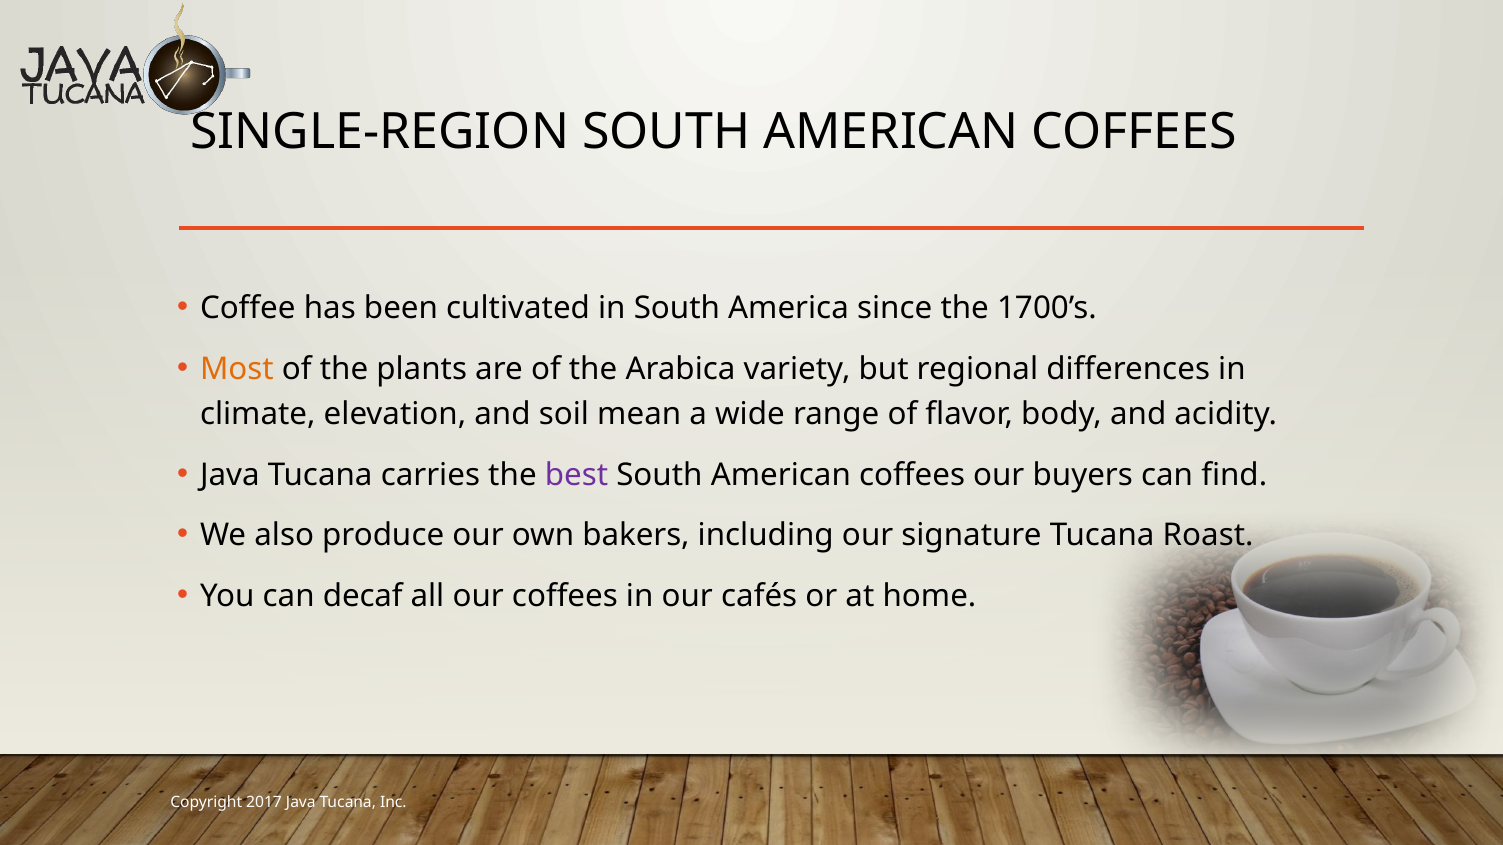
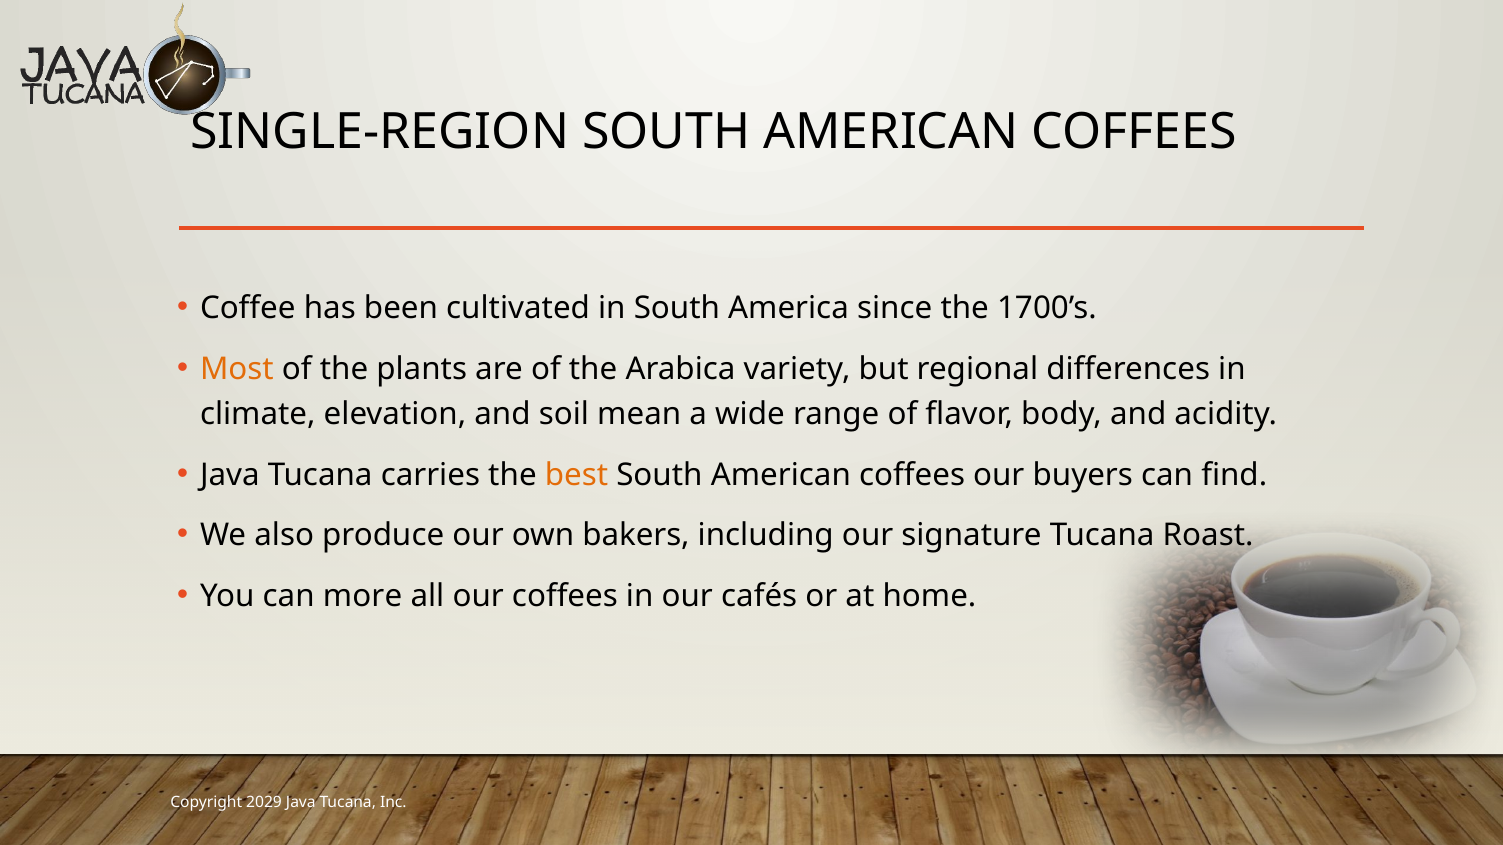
best colour: purple -> orange (576, 475)
decaf: decaf -> more (363, 596)
2017: 2017 -> 2029 (264, 803)
